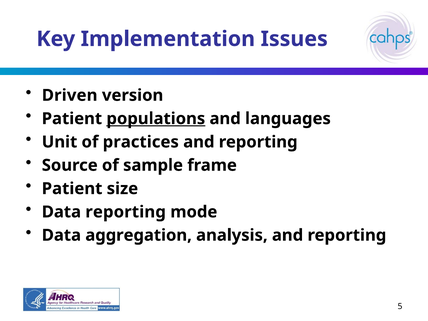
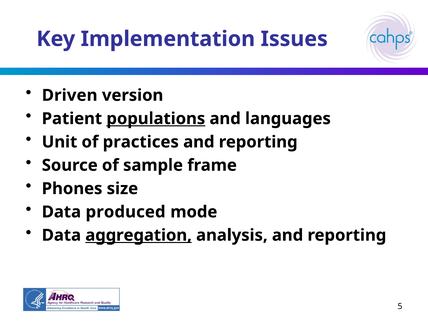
Patient: Patient -> Phones (72, 189)
Data reporting: reporting -> produced (126, 212)
aggregation underline: none -> present (139, 235)
